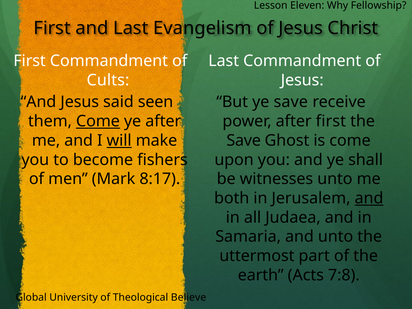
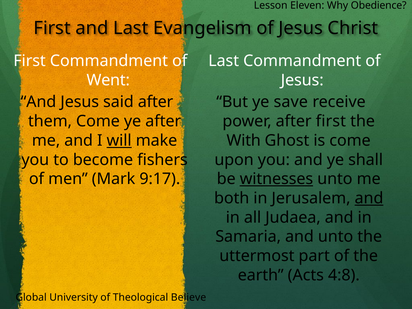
Fellowship: Fellowship -> Obedience (379, 5)
Cults: Cults -> Went (108, 80)
said seen: seen -> after (156, 102)
Come underline: present -> none (98, 121)
Save: Save -> With (244, 141)
8:17: 8:17 -> 9:17 (160, 179)
witnesses underline: none -> present (276, 179)
7:8: 7:8 -> 4:8 (344, 275)
